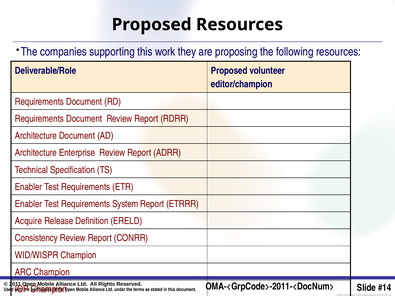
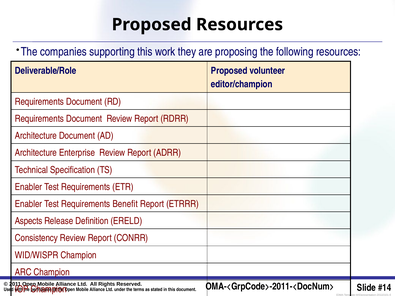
System: System -> Benefit (125, 204)
Acquire: Acquire -> Aspects (29, 221)
